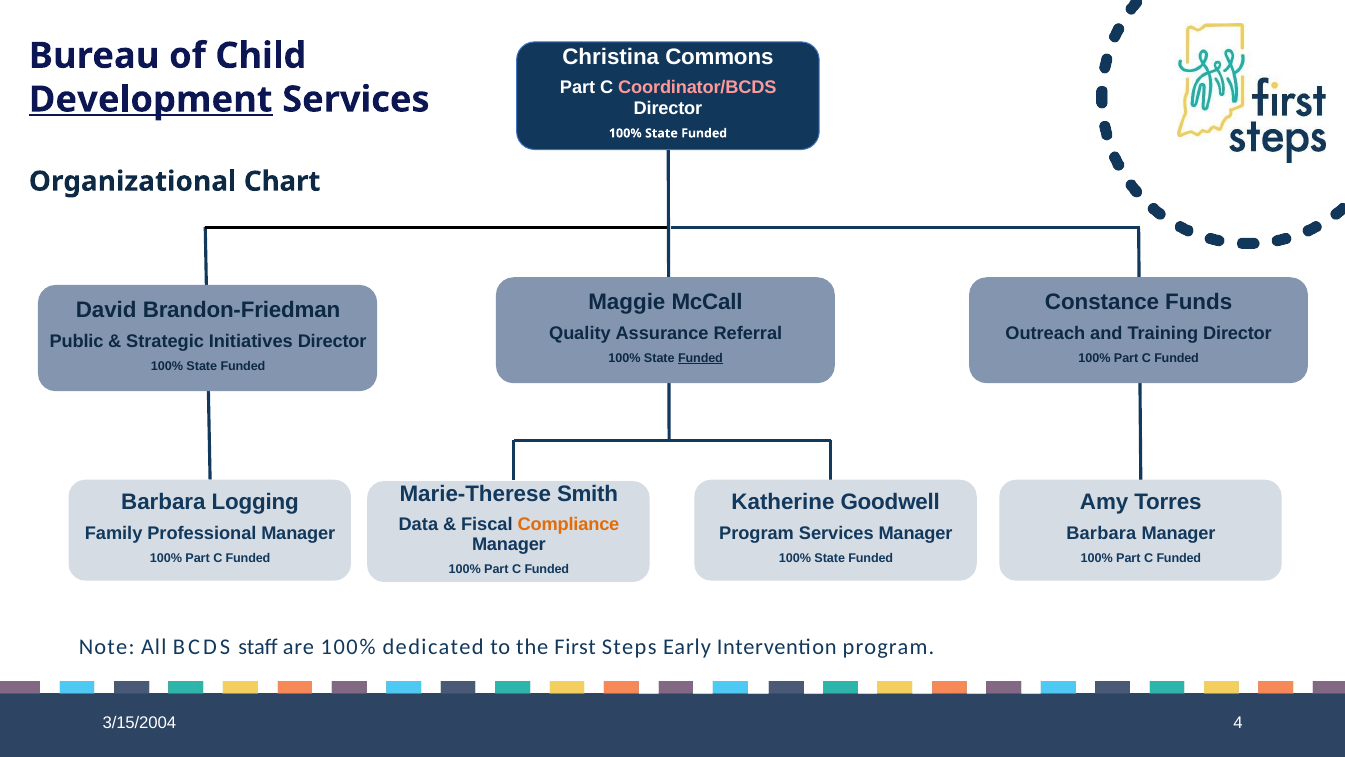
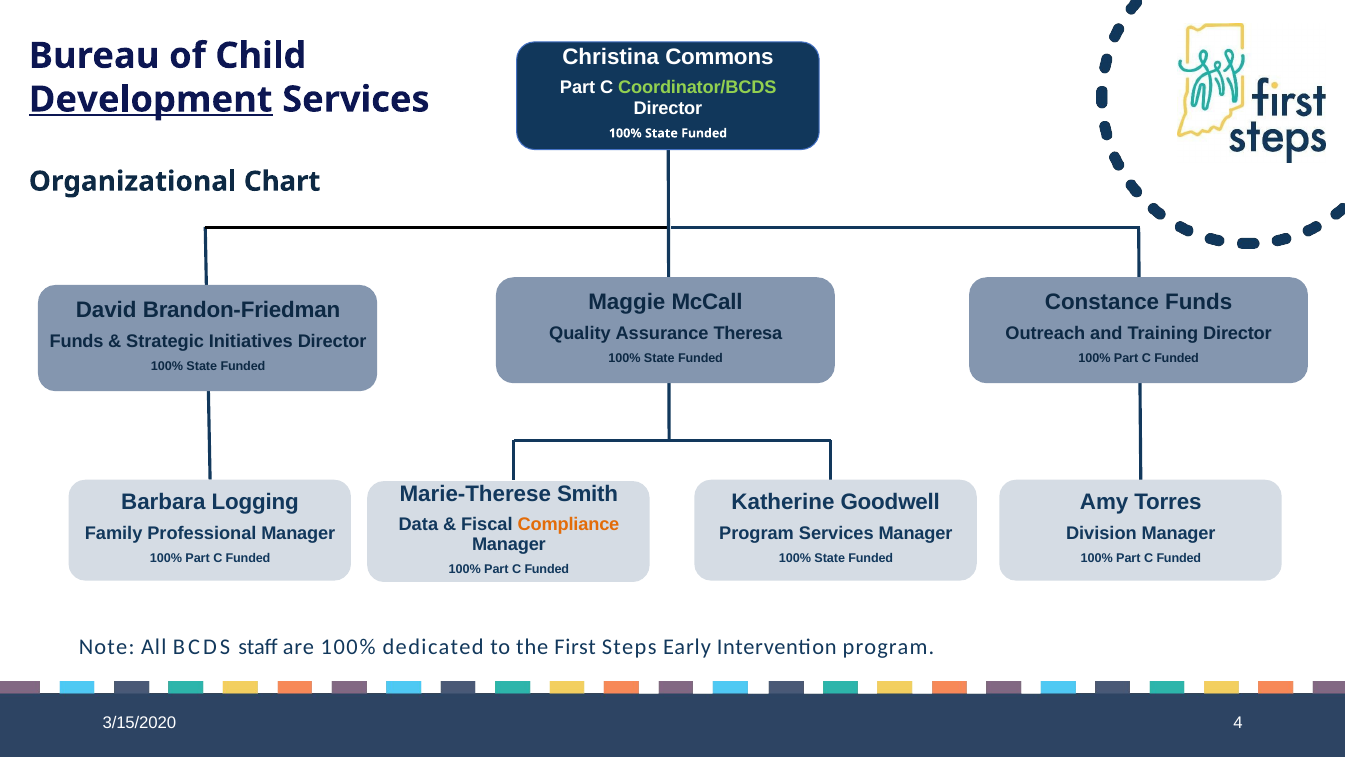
Coordinator/BCDS colour: pink -> light green (697, 88)
Referral: Referral -> Theresa (748, 333)
Public: Public -> Funds (77, 341)
Funded underline: present -> none (700, 358)
Barbara: Barbara -> Division (1101, 533)
3/15/2004: 3/15/2004 -> 3/15/2020 (139, 722)
